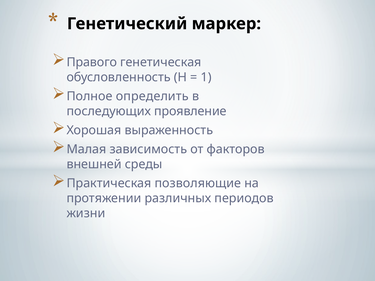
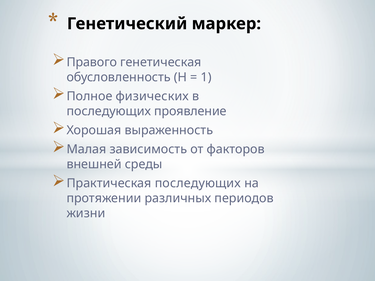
определить: определить -> физических (152, 96)
Практическая позволяющие: позволяющие -> последующих (198, 184)
